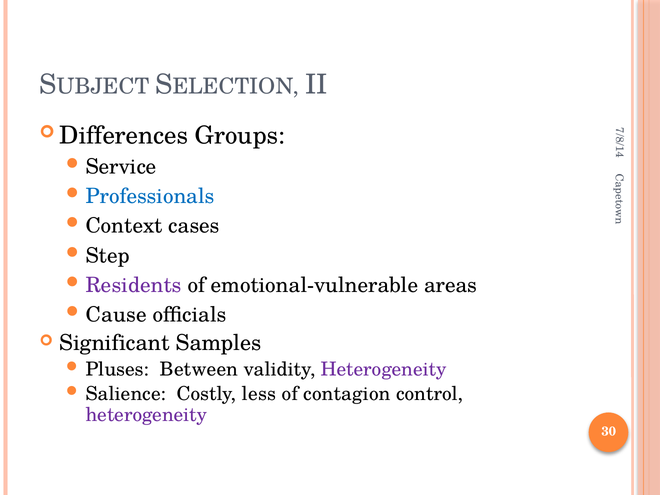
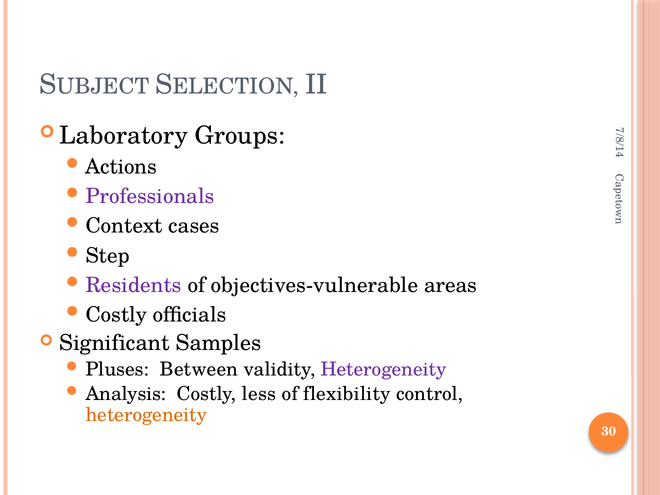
Differences: Differences -> Laboratory (124, 135)
Service: Service -> Actions (121, 167)
Professionals colour: blue -> purple (150, 196)
emotional-vulnerable: emotional-vulnerable -> objectives-vulnerable (314, 285)
Cause: Cause -> Costly (116, 315)
Salience: Salience -> Analysis (126, 394)
contagion: contagion -> flexibility (347, 394)
heterogeneity colour: purple -> orange (146, 415)
